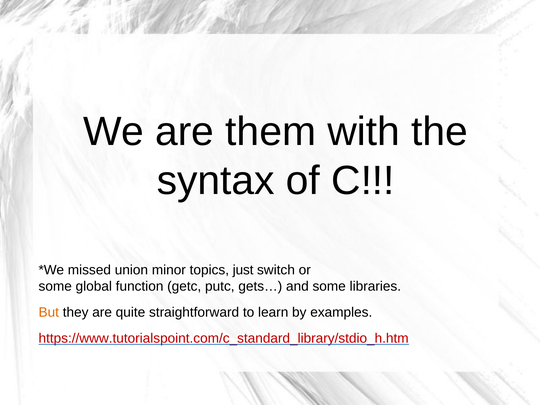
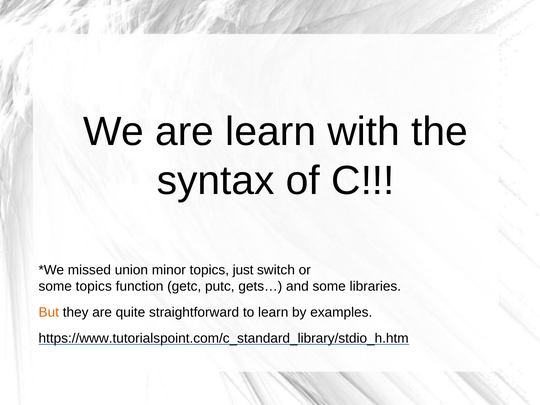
are them: them -> learn (271, 132)
some global: global -> topics (94, 286)
https://www.tutorialspoint.com/c_standard_library/stdio_h.htm colour: red -> black (224, 338)
